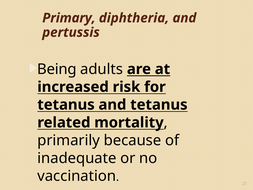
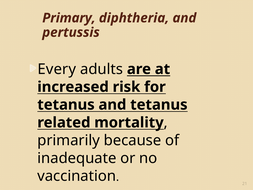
Being: Being -> Every (57, 69)
